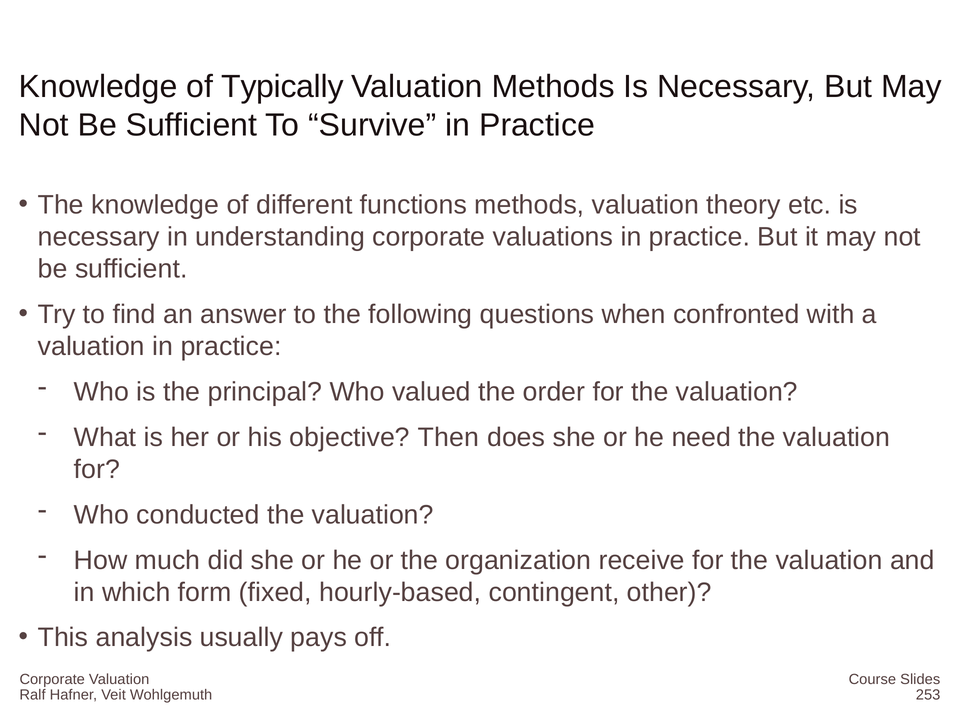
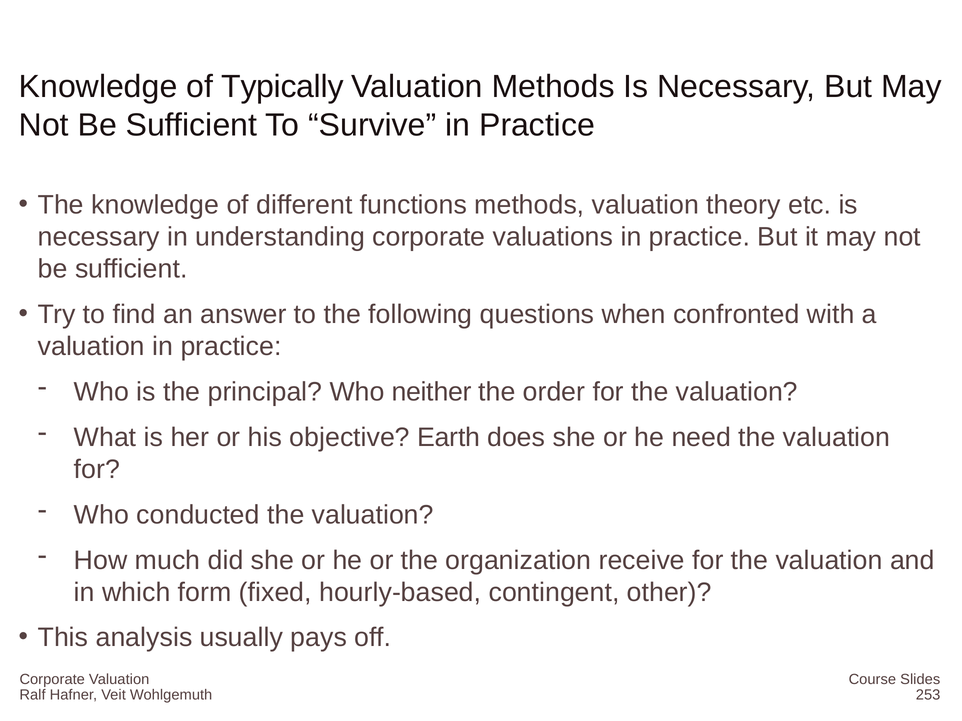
valued: valued -> neither (432, 392)
Then: Then -> Earth (449, 438)
